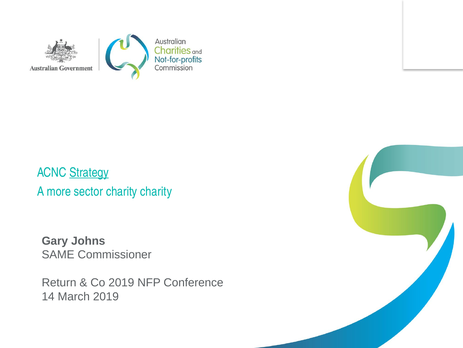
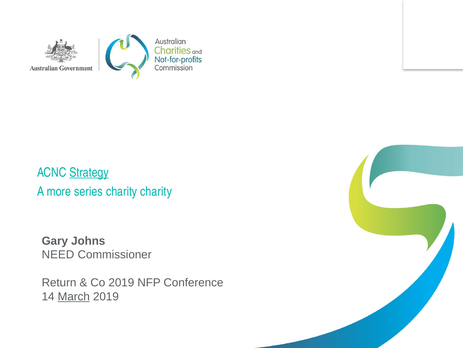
sector: sector -> series (88, 191)
SAME: SAME -> NEED (58, 254)
March underline: none -> present (74, 296)
